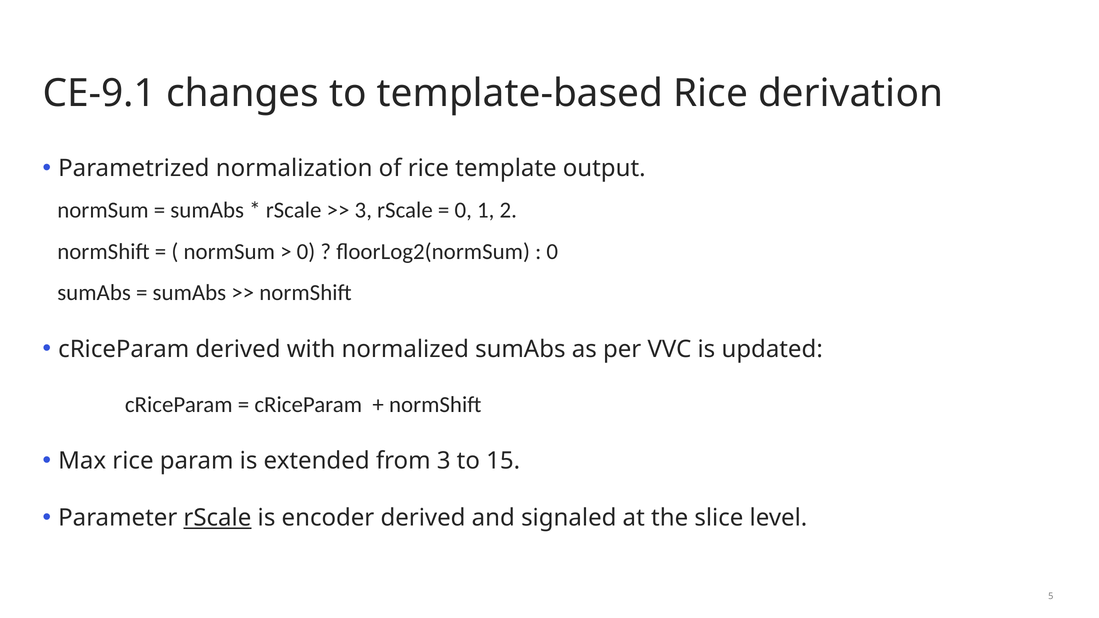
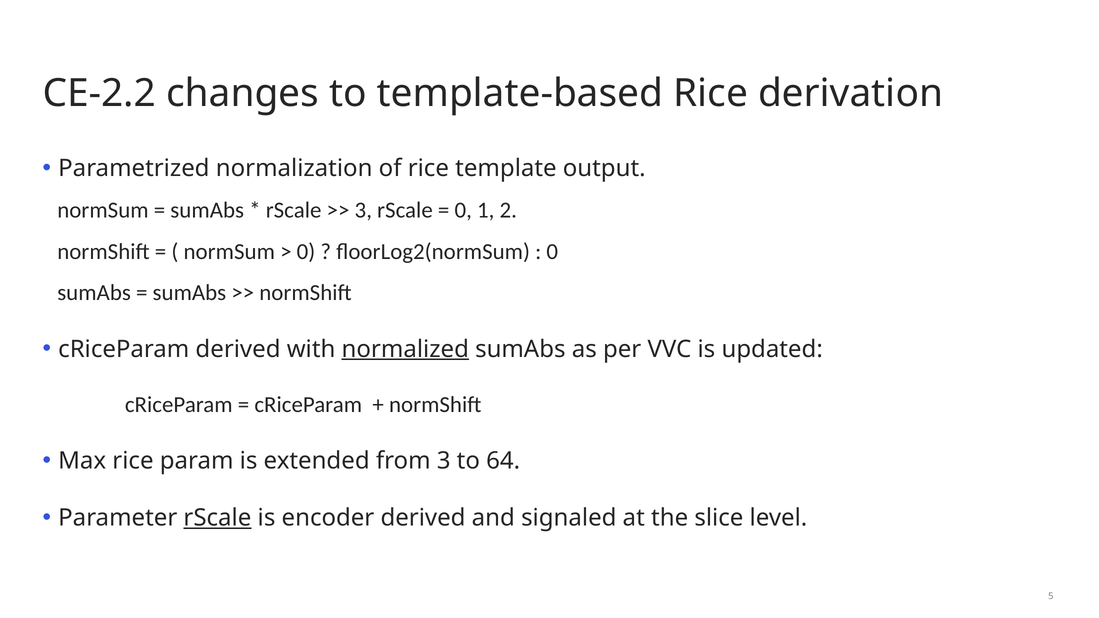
CE-9.1: CE-9.1 -> CE-2.2 (99, 93)
normalized underline: none -> present (405, 349)
15: 15 -> 64 (503, 461)
